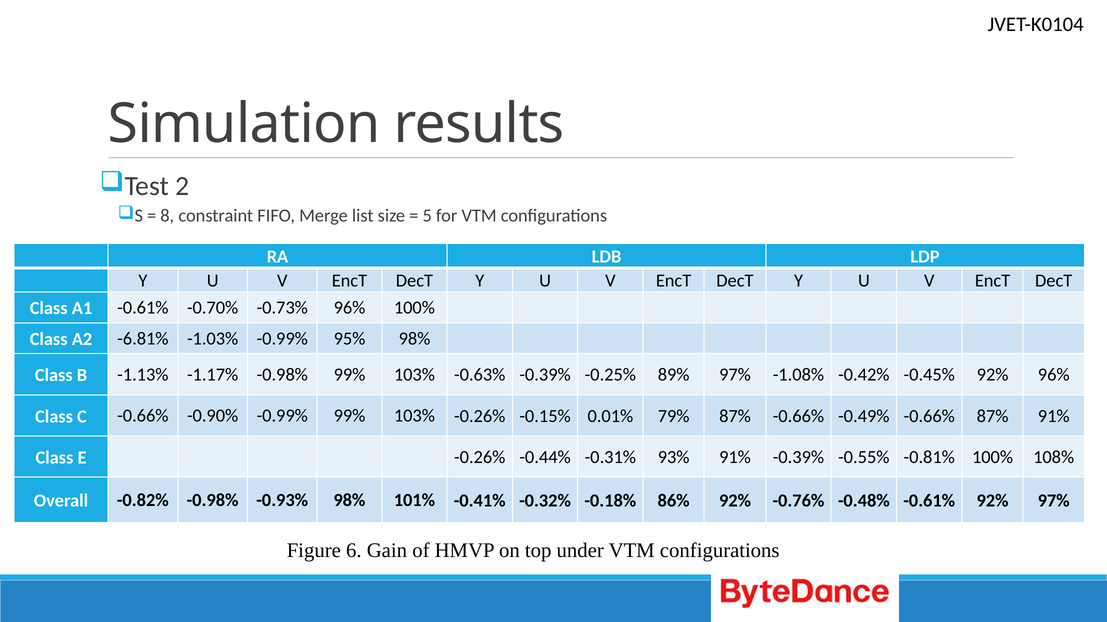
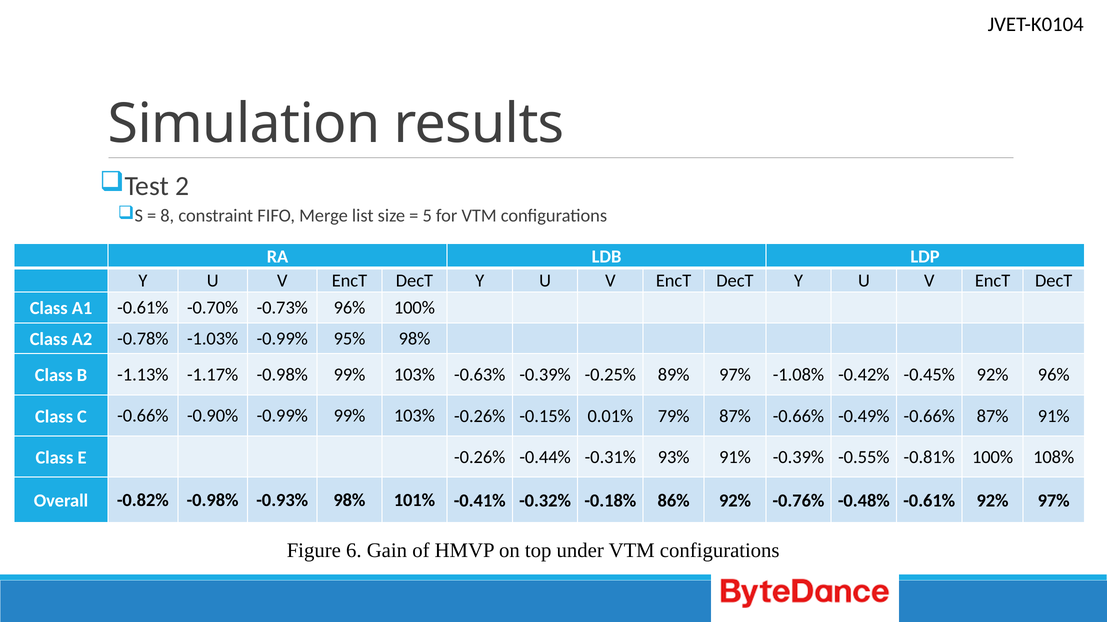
-6.81%: -6.81% -> -0.78% (143, 339)
